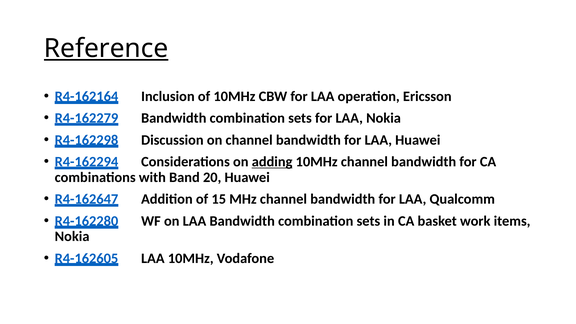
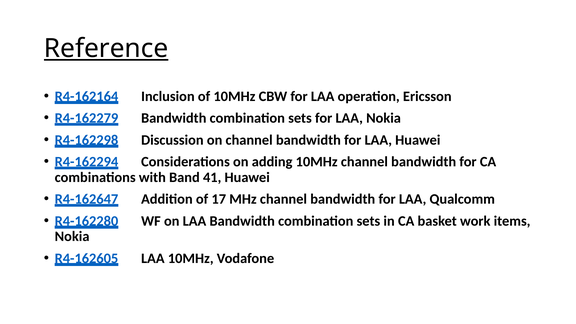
adding underline: present -> none (272, 162)
20: 20 -> 41 (212, 177)
15: 15 -> 17 (219, 199)
